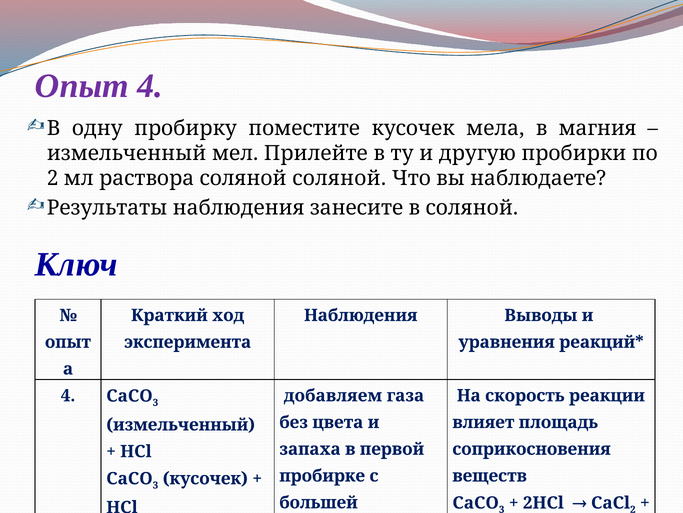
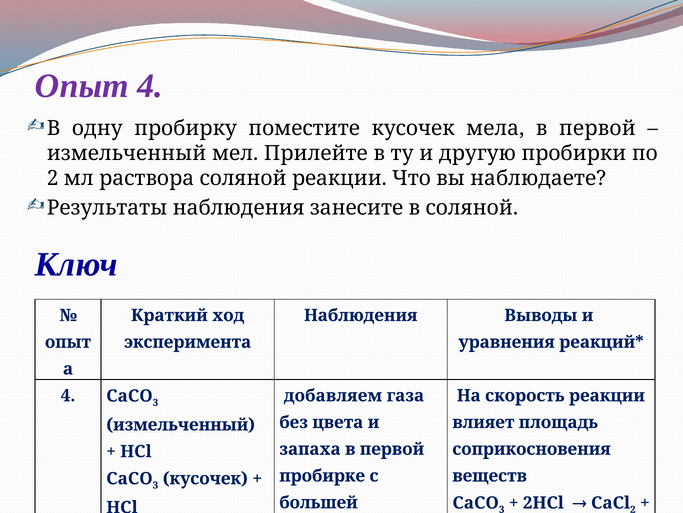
мела в магния: магния -> первой (597, 128)
соляной соляной: соляной -> реакции (339, 178)
